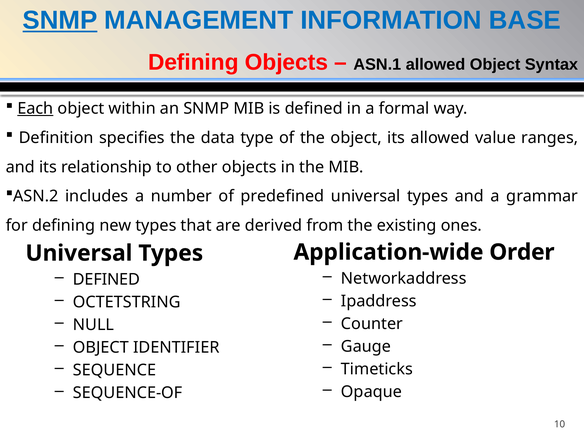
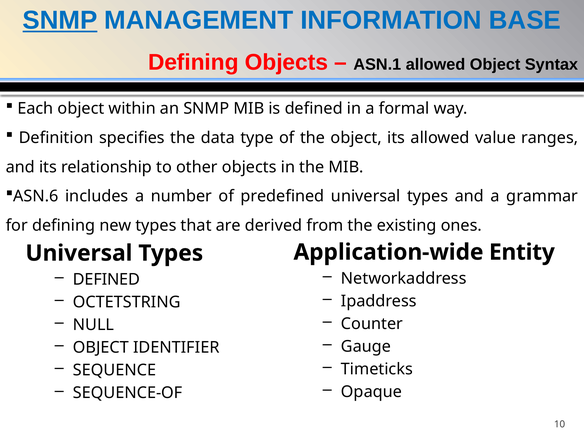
Each underline: present -> none (35, 109)
ASN.2: ASN.2 -> ASN.6 (36, 196)
Order: Order -> Entity (522, 252)
